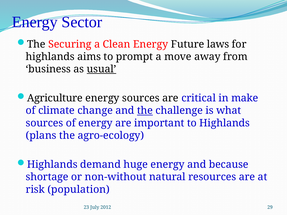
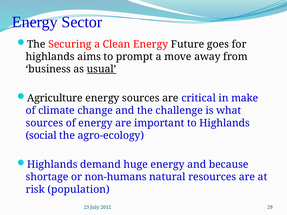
laws: laws -> goes (218, 44)
the underline: present -> none (145, 111)
plans: plans -> social (41, 136)
non-without: non-without -> non-humans (116, 177)
